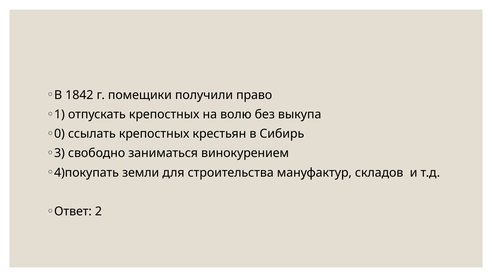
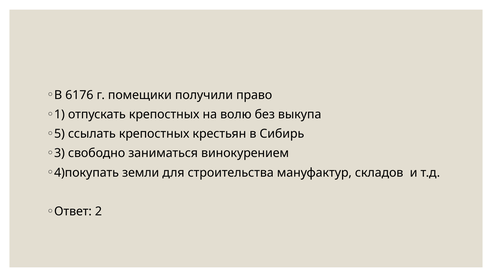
1842: 1842 -> 6176 (79, 95)
0: 0 -> 5 (59, 134)
